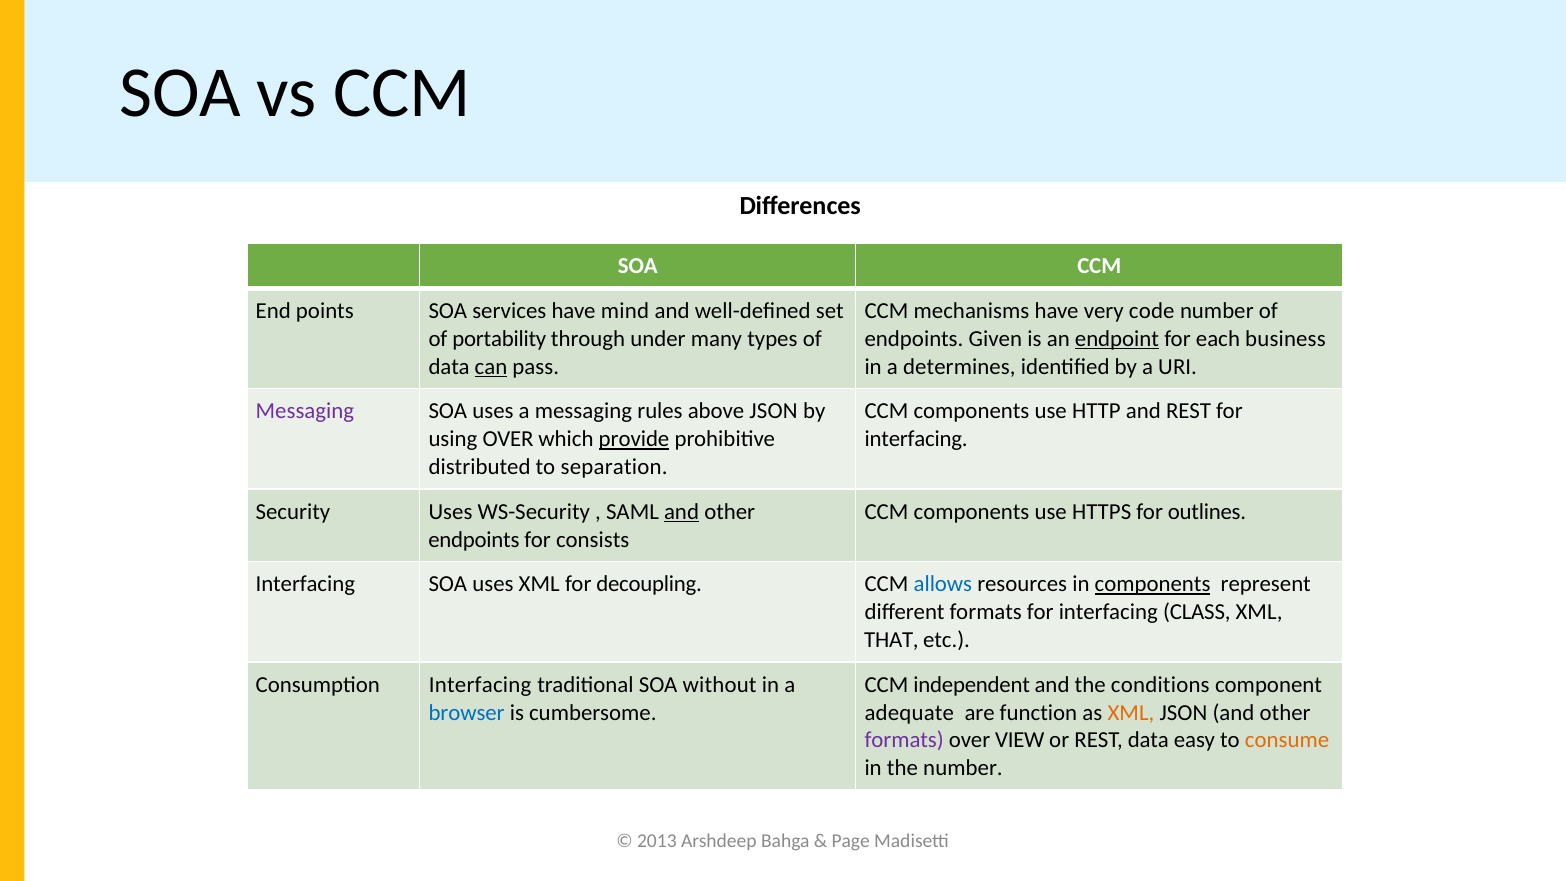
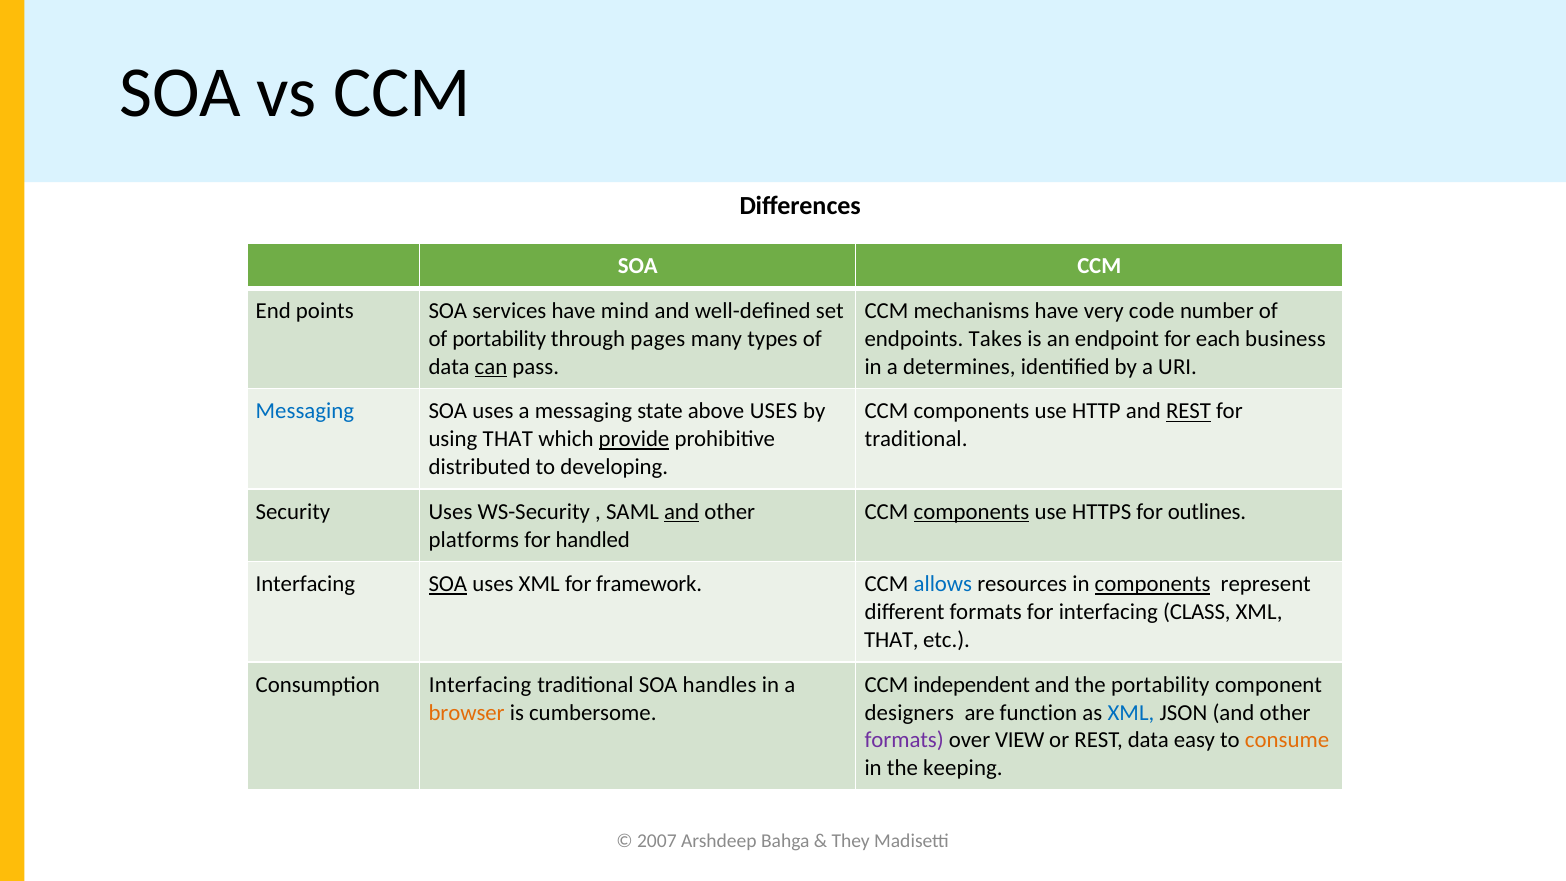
under: under -> pages (658, 339)
Given: Given -> Takes (995, 339)
endpoint underline: present -> none (1117, 339)
Messaging colour: purple -> blue (305, 411)
rules: rules -> state (660, 411)
above JSON: JSON -> USES (774, 411)
REST underline: none -> present (1189, 411)
using OVER: OVER -> THAT (508, 439)
interfacing: interfacing -> traditional (916, 439)
separation: separation -> developing (614, 467)
components underline: none -> present (972, 512)
endpoints: endpoints -> platforms (474, 539)
consists: consists -> handled (593, 539)
SOA underline: none -> present (448, 584)
decoupling: decoupling -> framework (649, 584)
without: without -> handles (720, 685)
the conditions: conditions -> portability (1160, 685)
browser colour: blue -> orange (467, 712)
adequate: adequate -> designers (909, 712)
XML colour: orange -> blue (1131, 712)
the number: number -> keeping (963, 768)
2013: 2013 -> 2007 (657, 841)
Page: Page -> They (851, 841)
